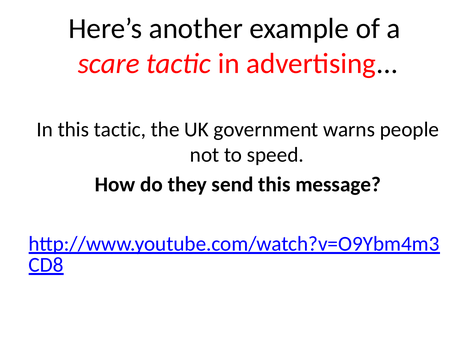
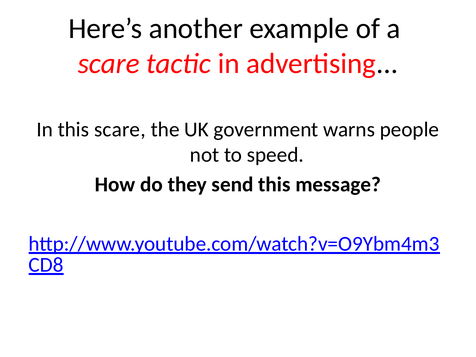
this tactic: tactic -> scare (120, 129)
